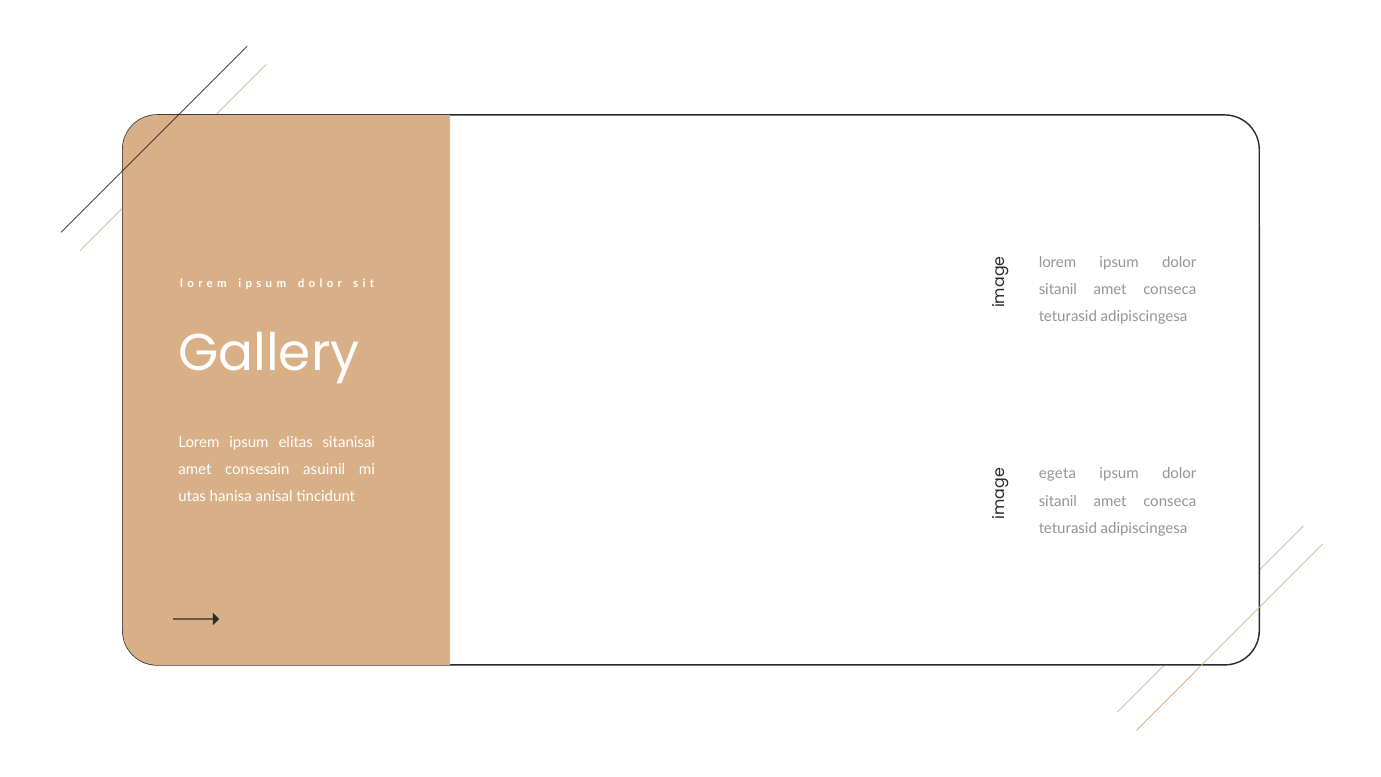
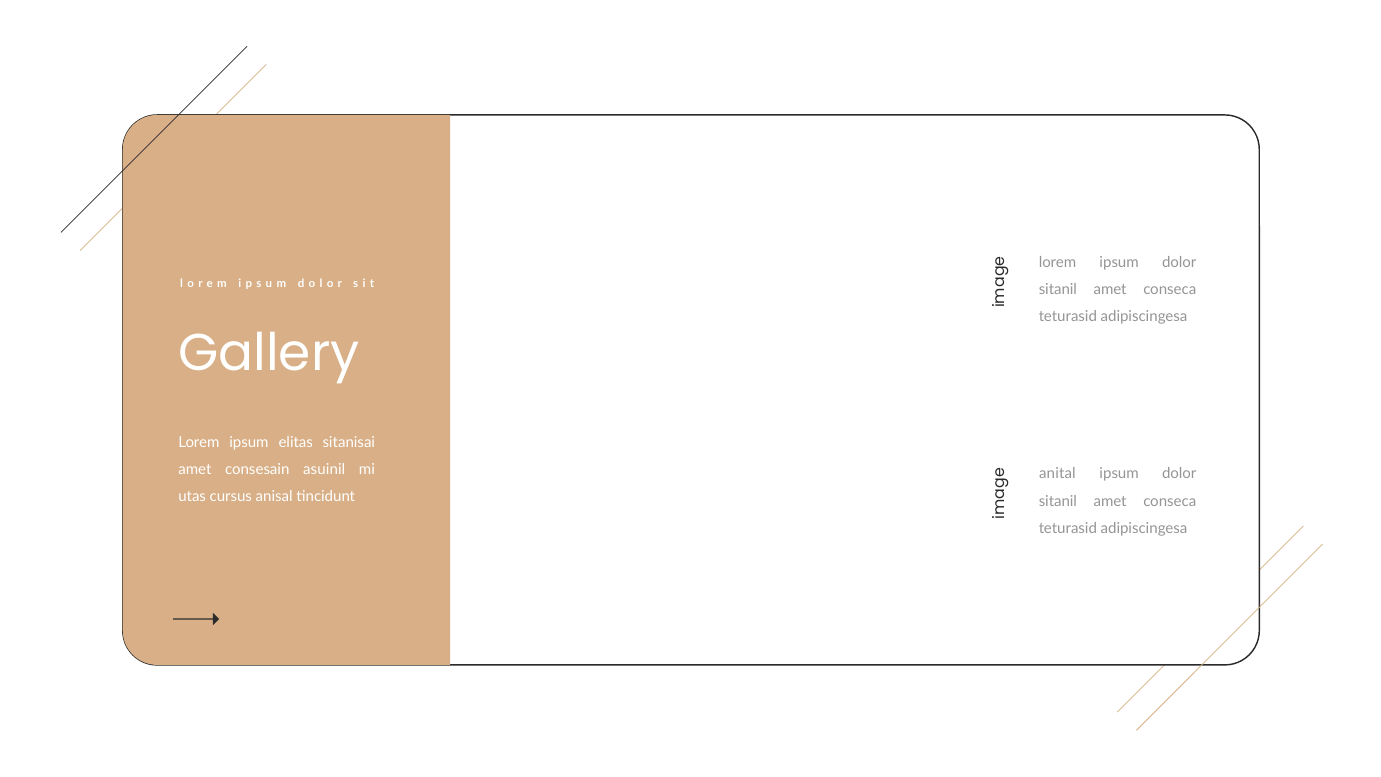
egeta: egeta -> anital (1057, 474)
hanisa: hanisa -> cursus (231, 497)
